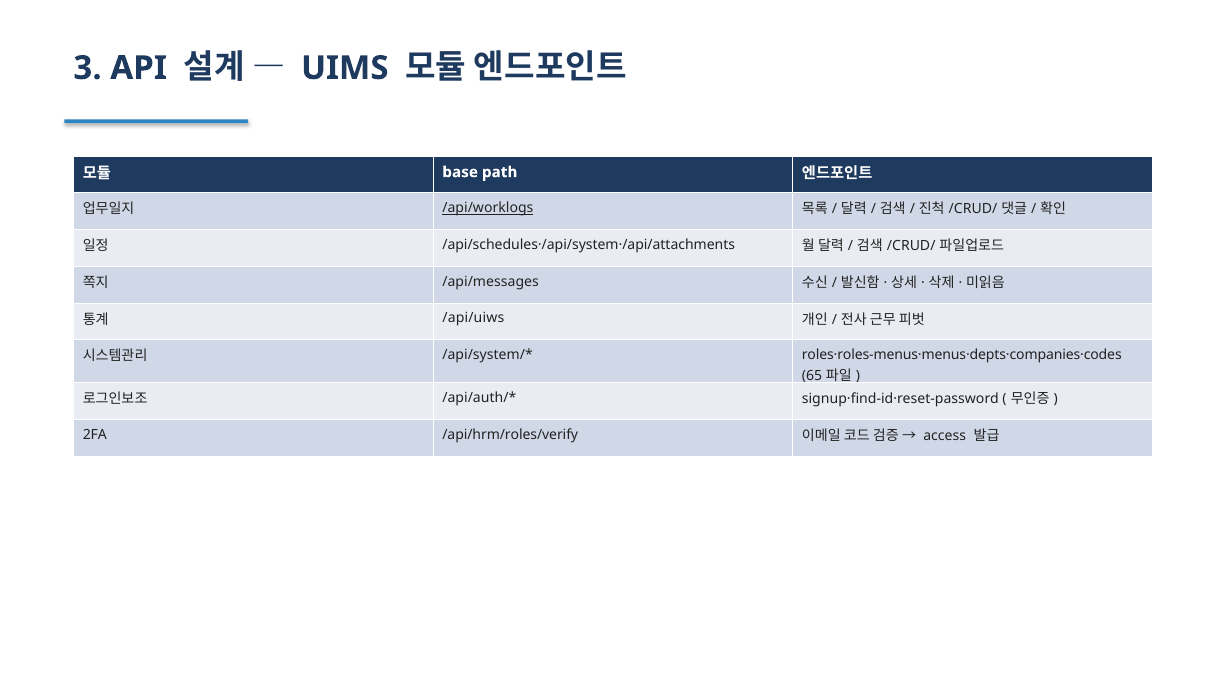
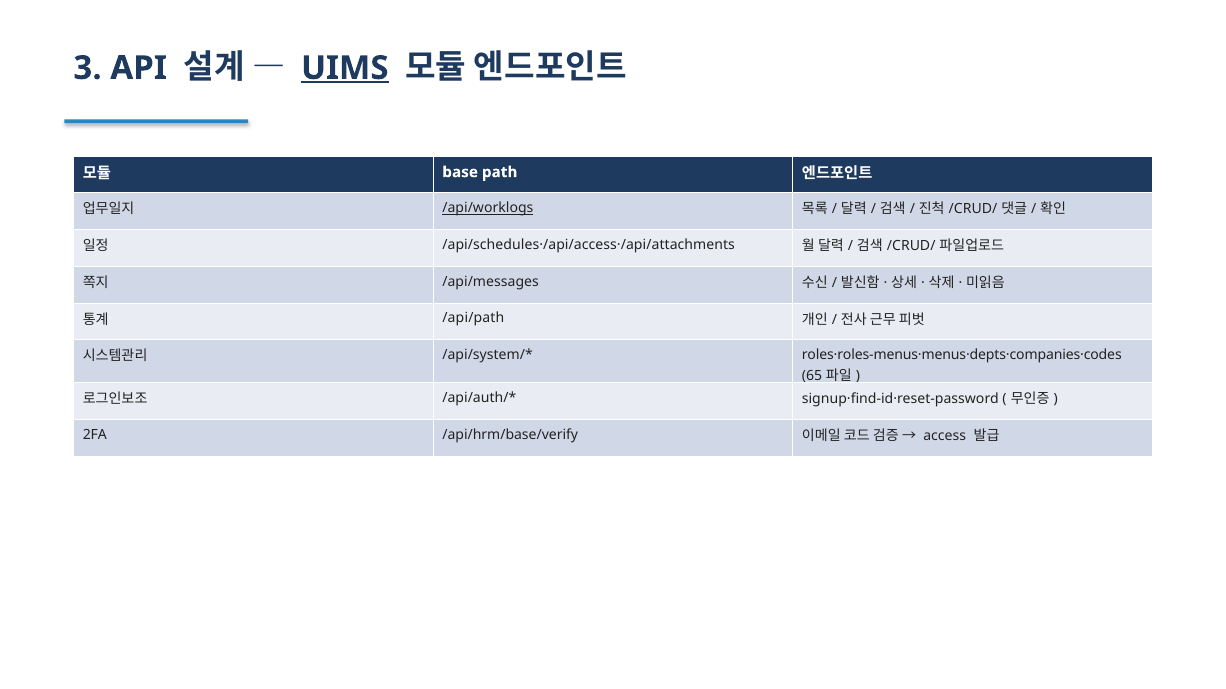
UIMS underline: none -> present (345, 68)
/api/schedules·/api/system·/api/attachments: /api/schedules·/api/system·/api/attachments -> /api/schedules·/api/access·/api/attachments (589, 245)
/api/uiws: /api/uiws -> /api/path (473, 318)
/api/hrm/roles/verify: /api/hrm/roles/verify -> /api/hrm/base/verify (510, 435)
